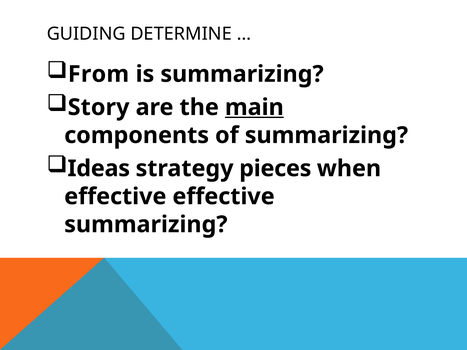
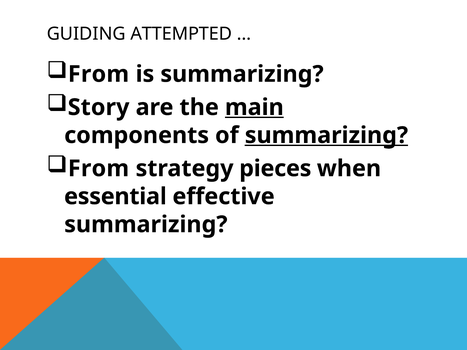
DETERMINE: DETERMINE -> ATTEMPTED (181, 34)
summarizing underline: none -> present (326, 135)
Ideas: Ideas -> From (98, 169)
effective: effective -> essential (115, 197)
